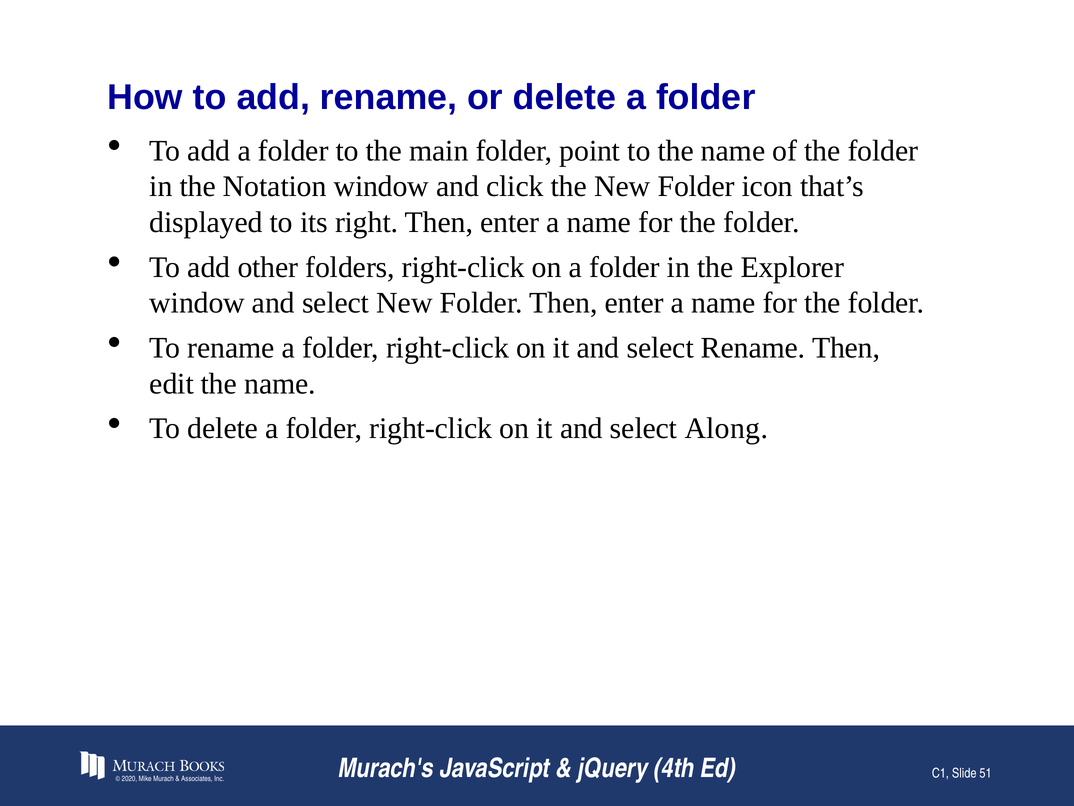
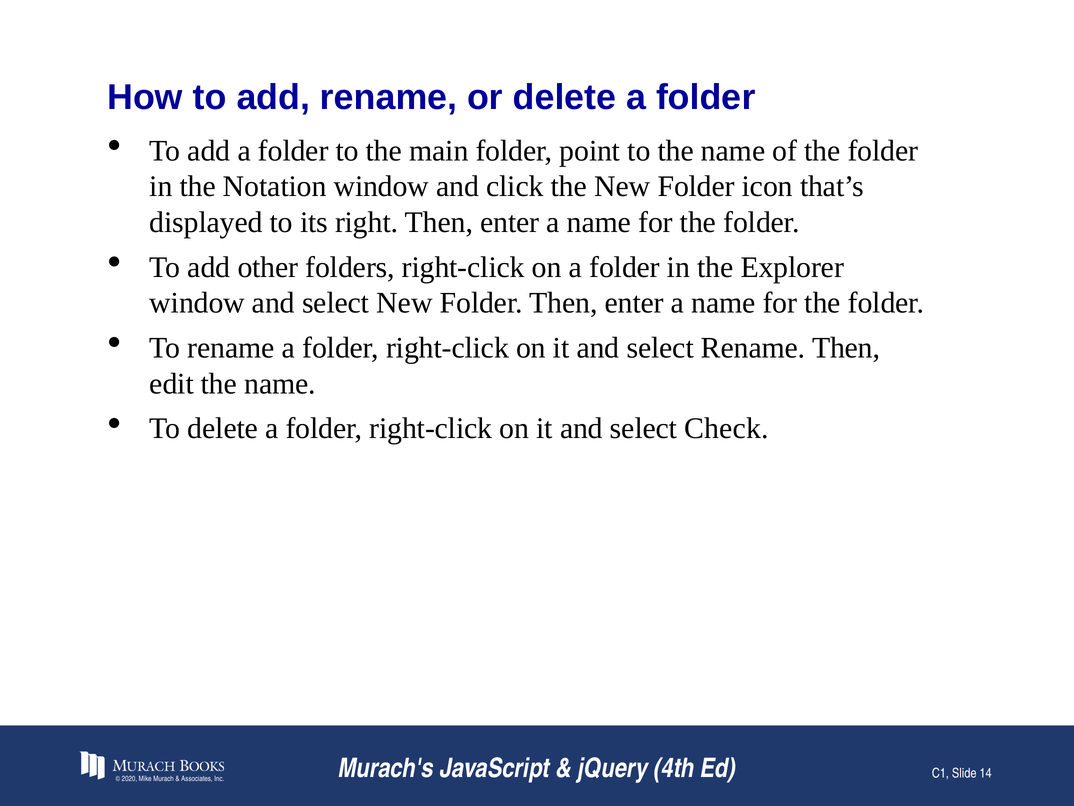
Along: Along -> Check (726, 428)
51: 51 -> 14 (986, 773)
